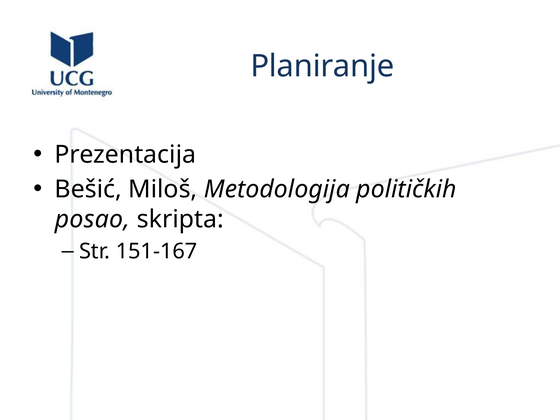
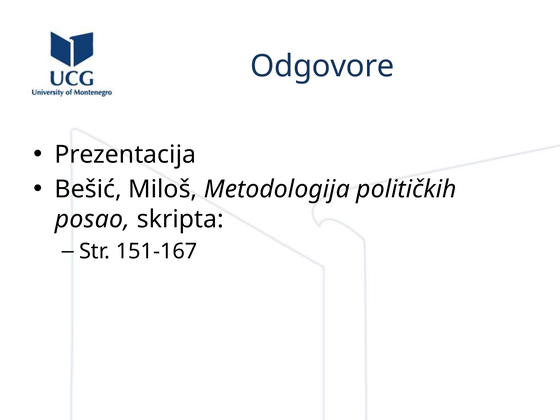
Planiranje: Planiranje -> Odgovore (322, 66)
